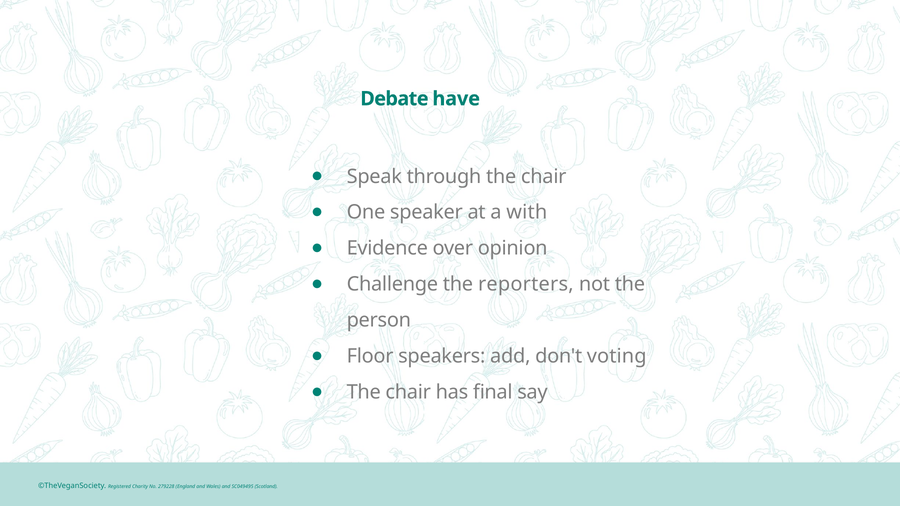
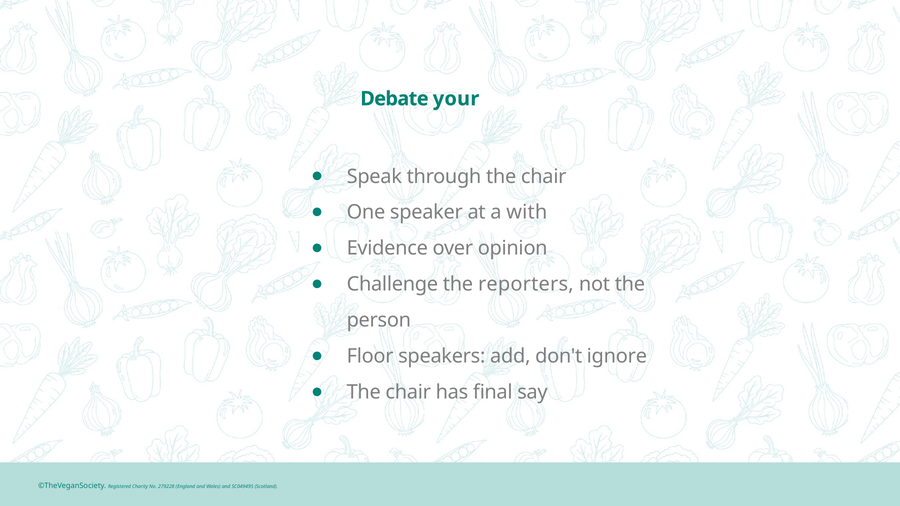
have: have -> your (456, 99)
voting: voting -> ignore (617, 356)
